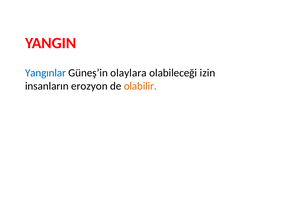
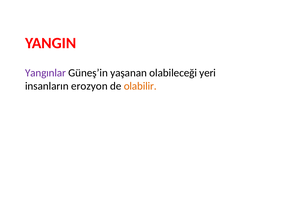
Yangınlar colour: blue -> purple (45, 73)
olaylara: olaylara -> yaşanan (129, 73)
izin: izin -> yeri (208, 73)
